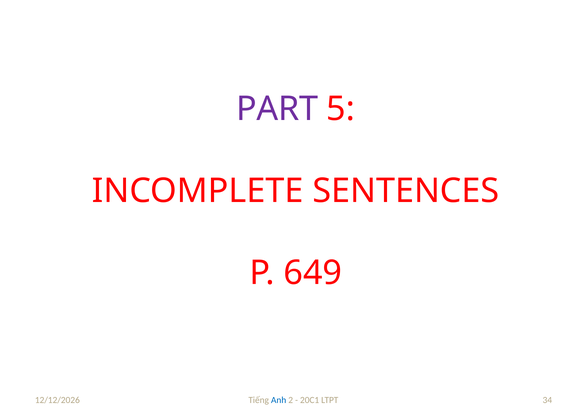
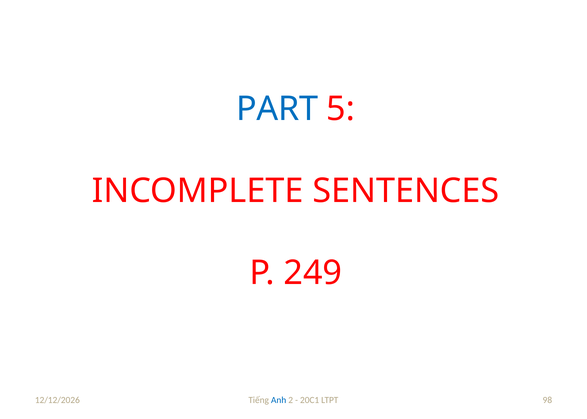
PART colour: purple -> blue (277, 109)
649: 649 -> 249 (313, 273)
34: 34 -> 98 (547, 400)
